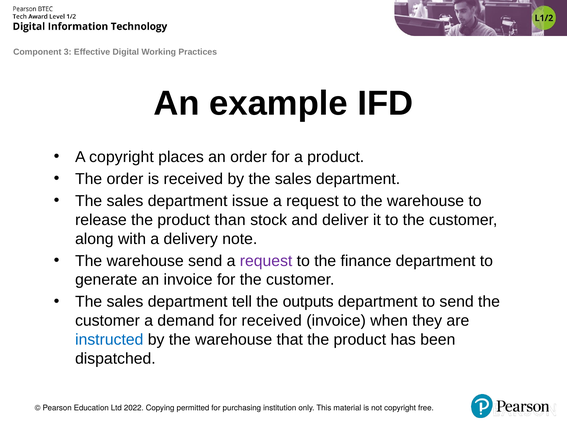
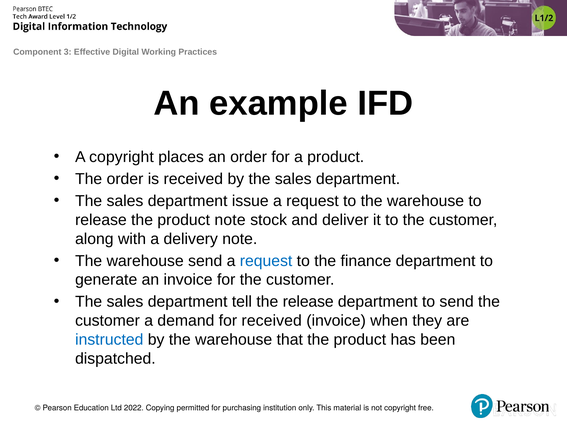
product than: than -> note (230, 220)
request colour: purple -> blue (266, 261)
the outputs: outputs -> release (308, 302)
